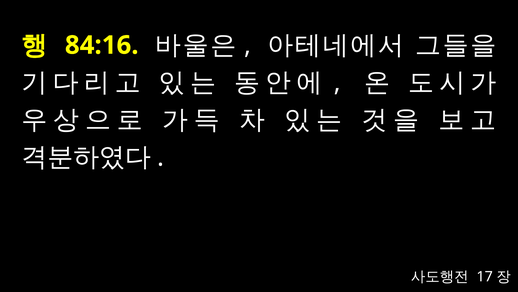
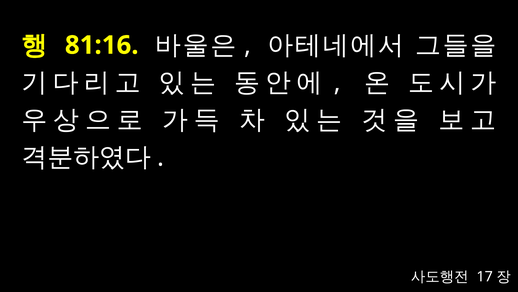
84:16: 84:16 -> 81:16 (102, 45)
